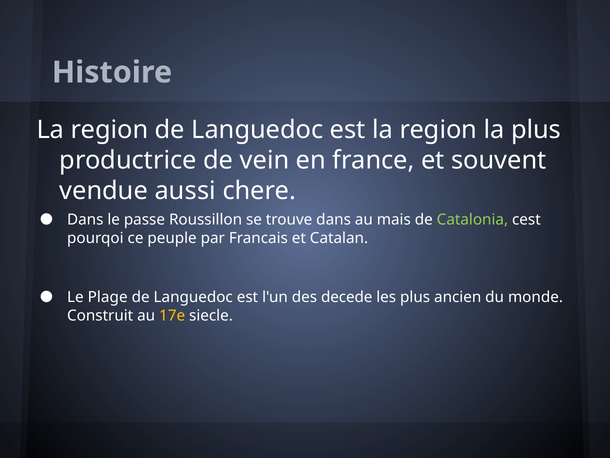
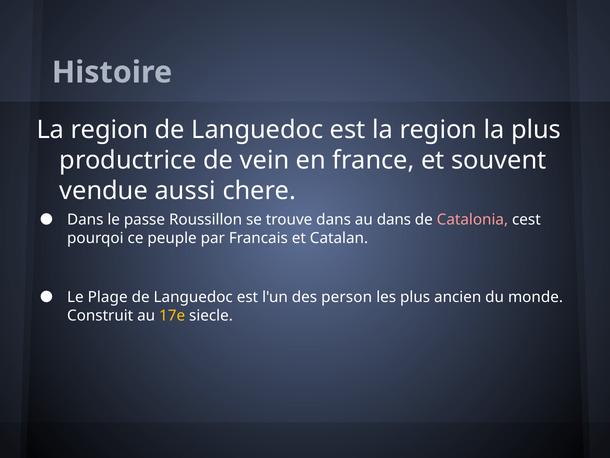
au mais: mais -> dans (394, 220)
Catalonia colour: light green -> pink (472, 220)
decede: decede -> person (347, 297)
